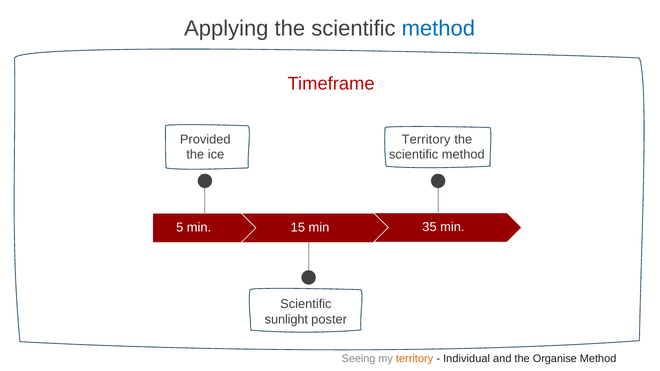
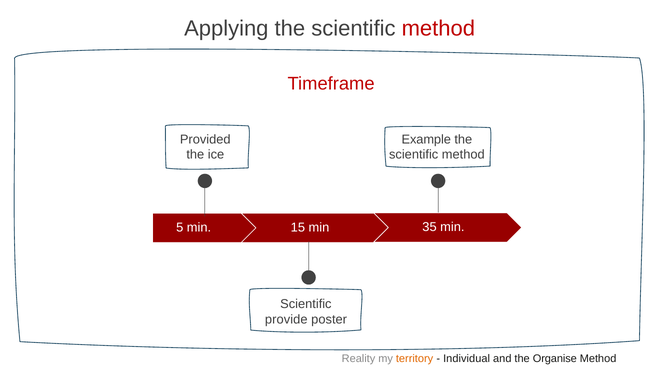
method colour: blue -> red (438, 28)
Territory: Territory -> Example (426, 139)
sunlight: sunlight -> provide (286, 320)
Seeing: Seeing -> Reality (358, 359)
